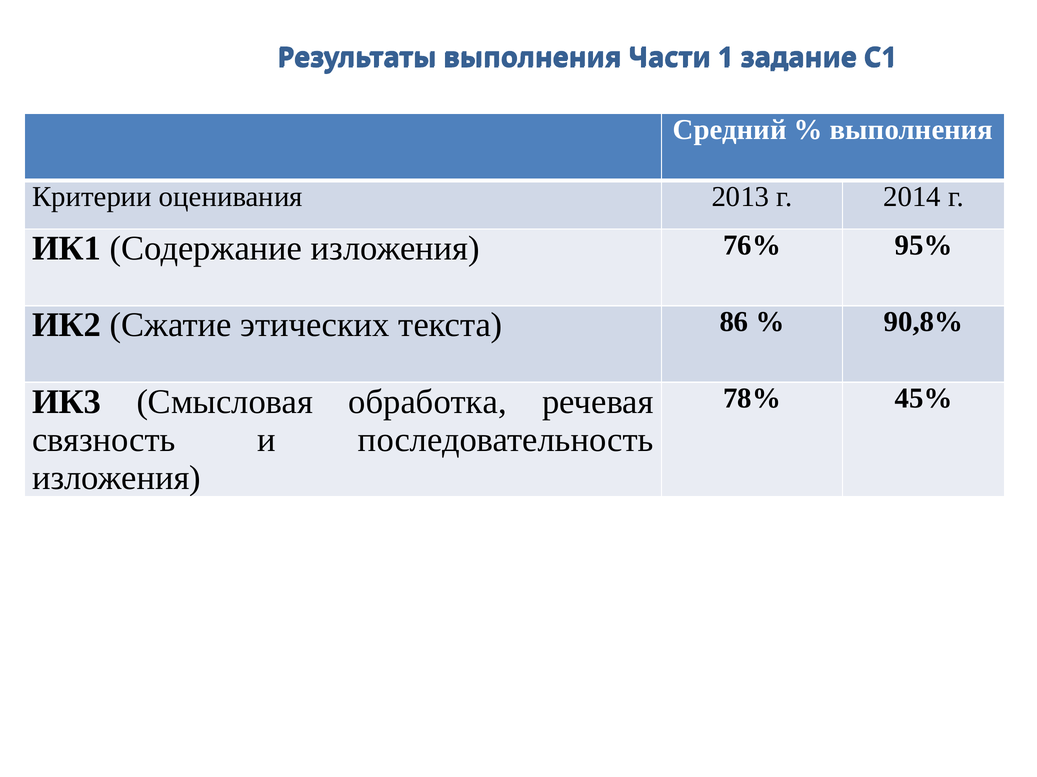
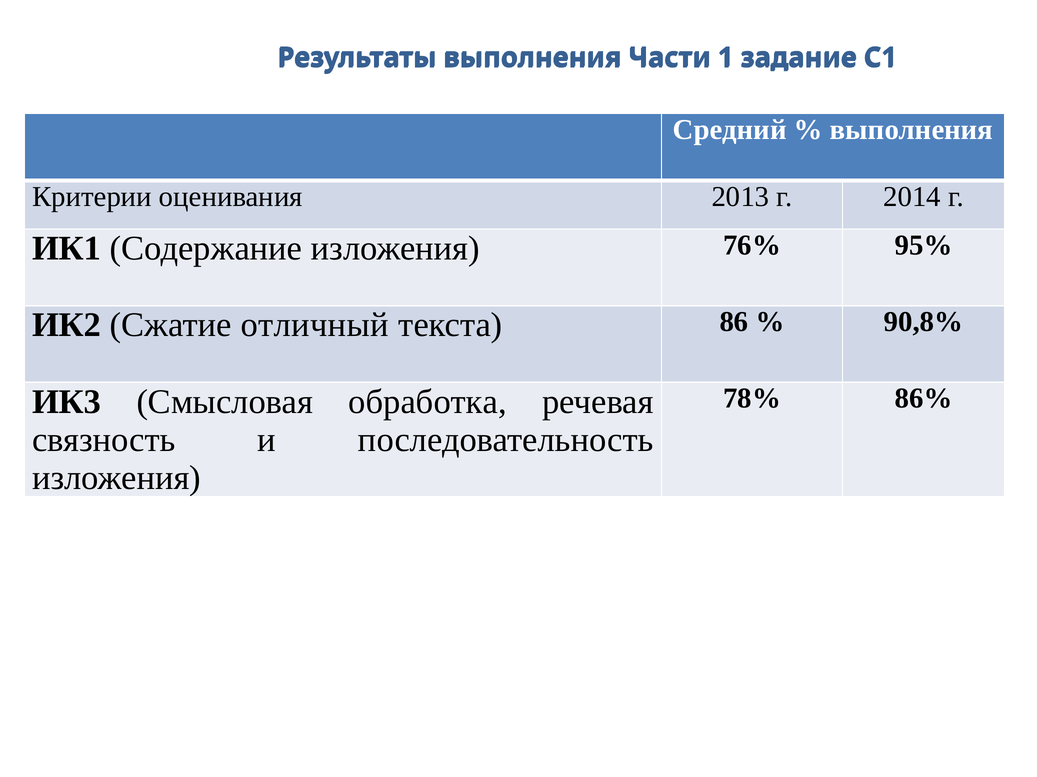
этических: этических -> отличный (315, 325)
45%: 45% -> 86% (924, 399)
